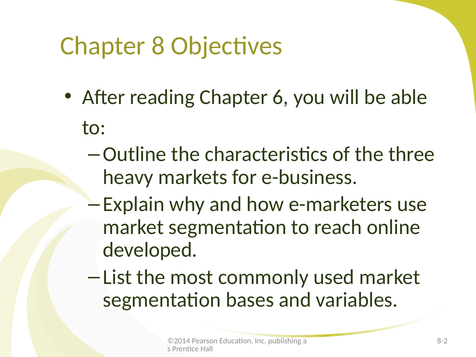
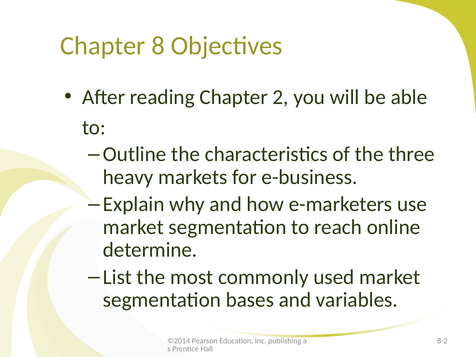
6: 6 -> 2 (281, 97)
developed: developed -> determine (150, 250)
